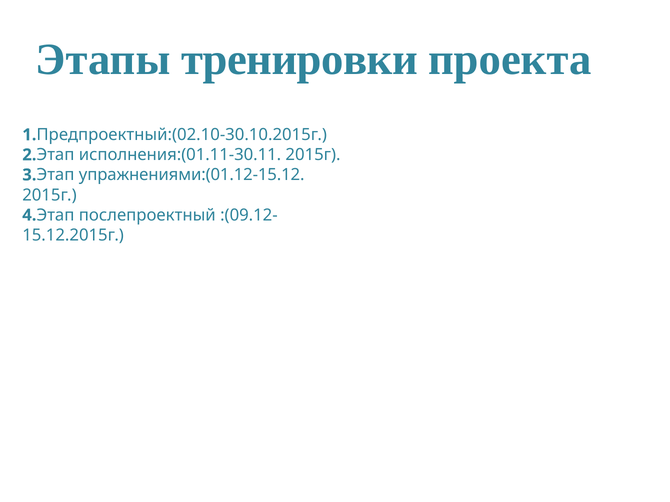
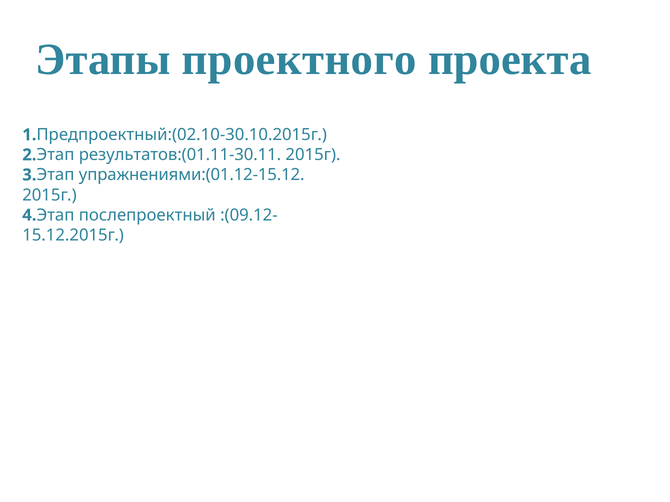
тренировки: тренировки -> проектного (299, 59)
исполнения:(01.11-30.11: исполнения:(01.11-30.11 -> результатов:(01.11-30.11 (180, 155)
